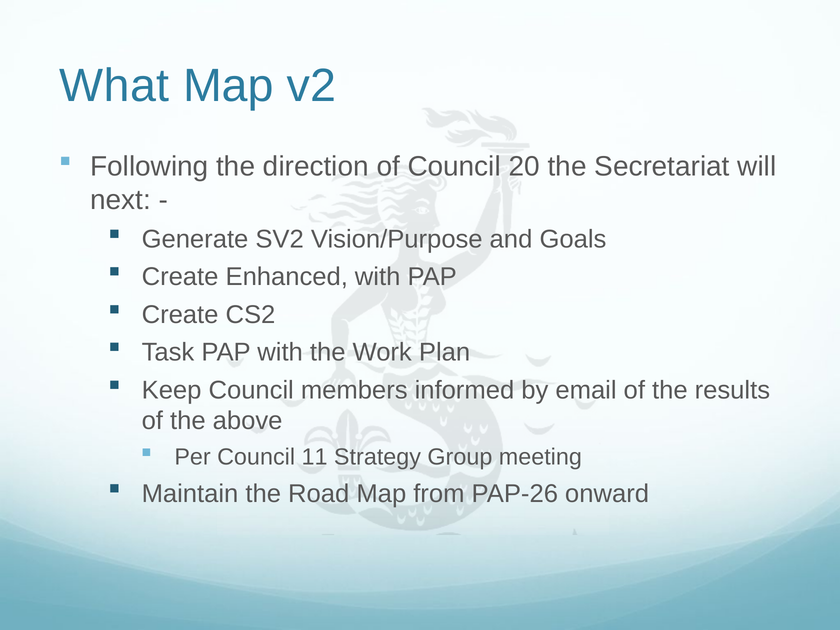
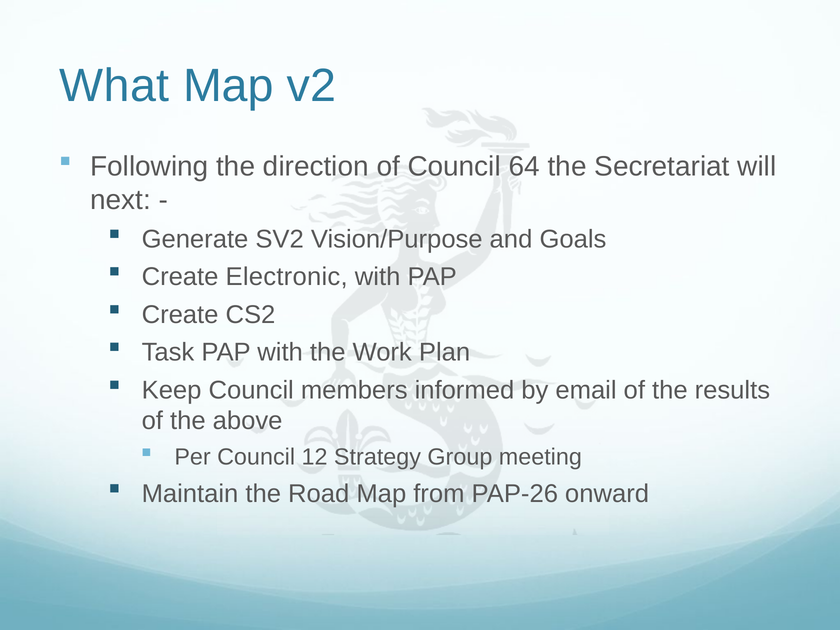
20: 20 -> 64 (524, 166)
Enhanced: Enhanced -> Electronic (287, 277)
11: 11 -> 12 (315, 457)
